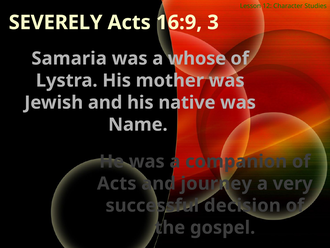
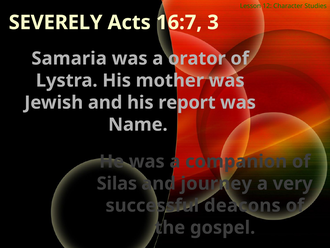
16:9: 16:9 -> 16:7 (179, 22)
whose: whose -> orator (197, 58)
native: native -> report (187, 102)
Acts: Acts -> Silas (117, 183)
decision: decision -> deacons (242, 205)
